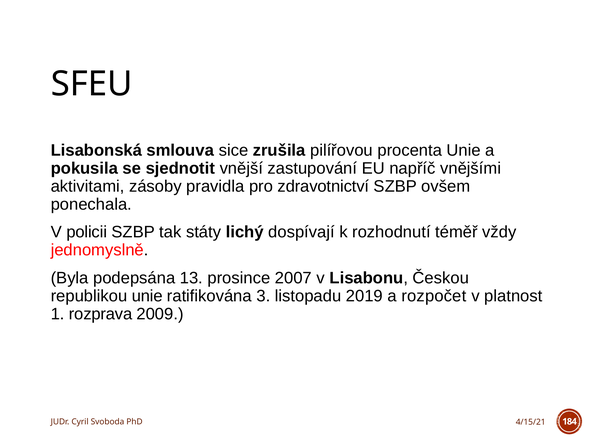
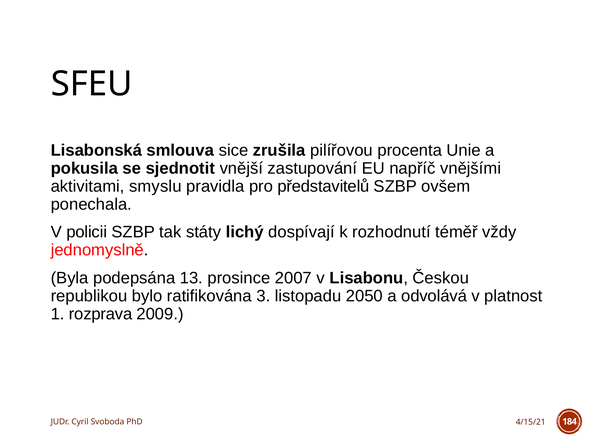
zásoby: zásoby -> smyslu (155, 186)
zdravotnictví: zdravotnictví -> představitelů (323, 186)
republikou unie: unie -> bylo (147, 296)
2019: 2019 -> 2050 (364, 296)
rozpočet: rozpočet -> odvolává (434, 296)
